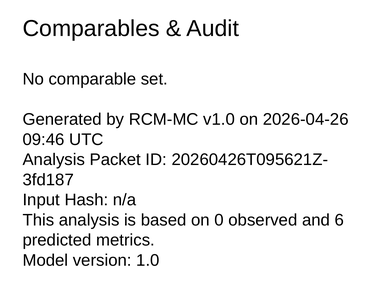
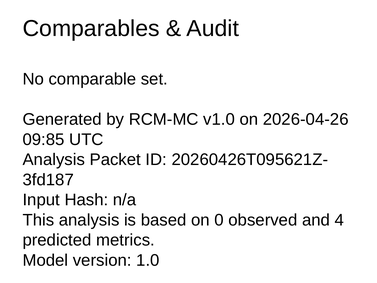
09:46: 09:46 -> 09:85 (44, 139)
6: 6 -> 4 (339, 220)
